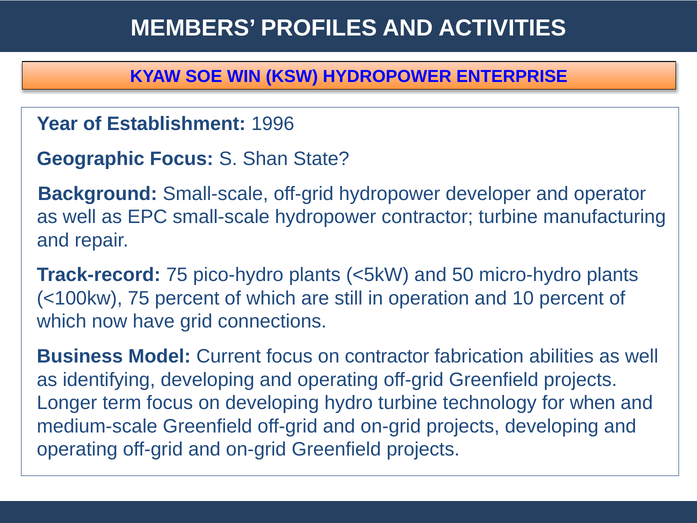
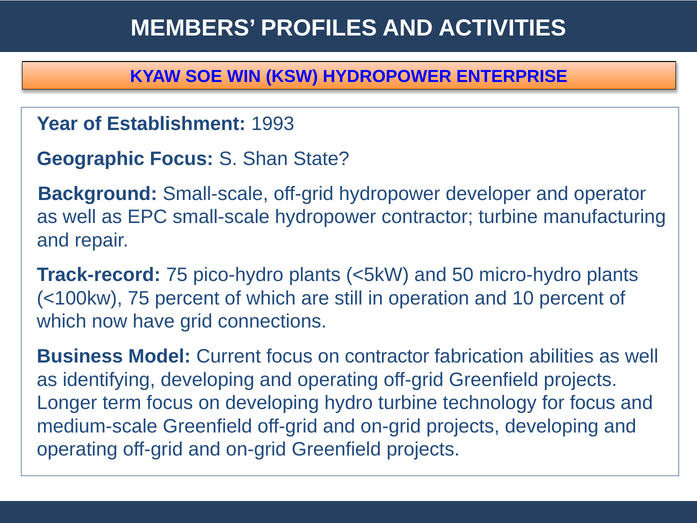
1996: 1996 -> 1993 (273, 124)
for when: when -> focus (593, 403)
